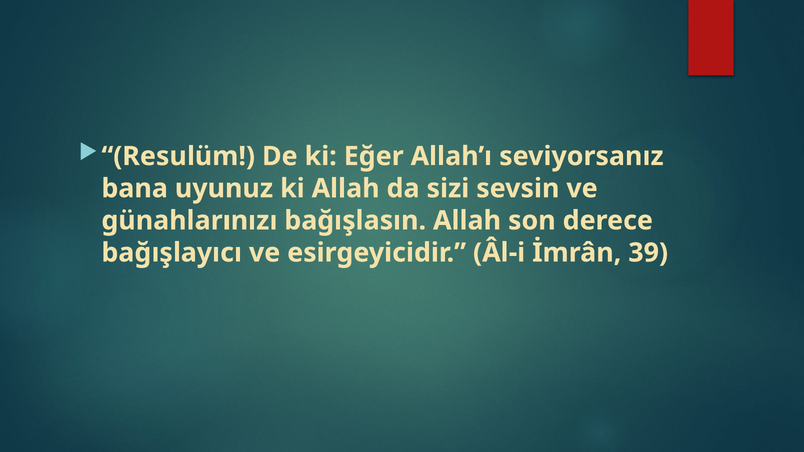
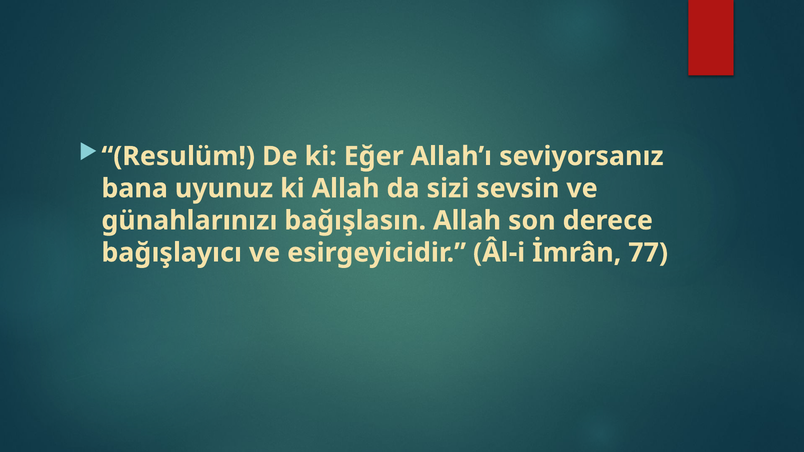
39: 39 -> 77 (648, 253)
